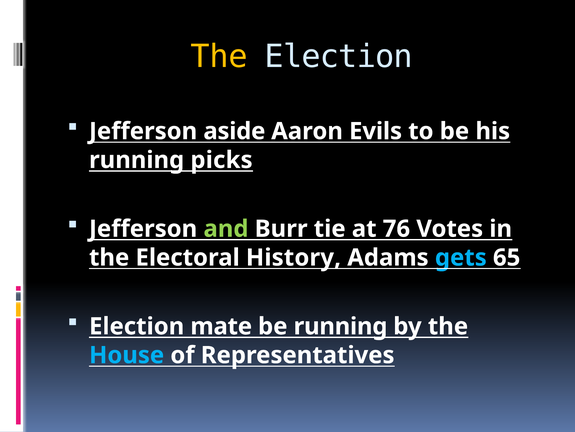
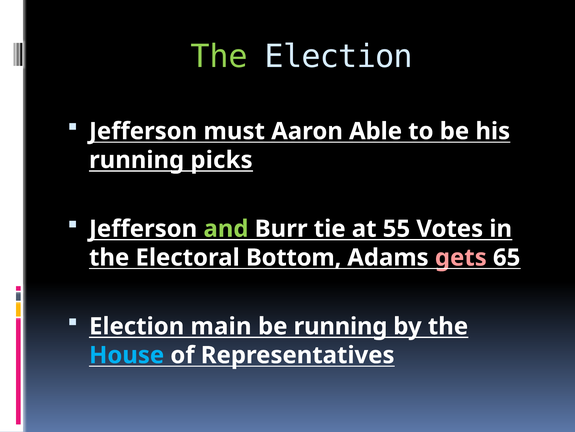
The colour: yellow -> light green (219, 56)
aside: aside -> must (234, 131)
Evils: Evils -> Able (376, 131)
76: 76 -> 55 (396, 228)
History: History -> Bottom (294, 257)
gets colour: light blue -> pink (461, 257)
mate: mate -> main (221, 326)
